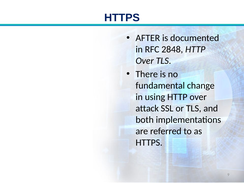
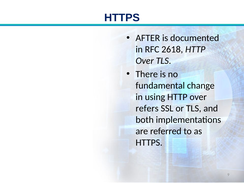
2848: 2848 -> 2618 (172, 49)
attack: attack -> refers (147, 108)
